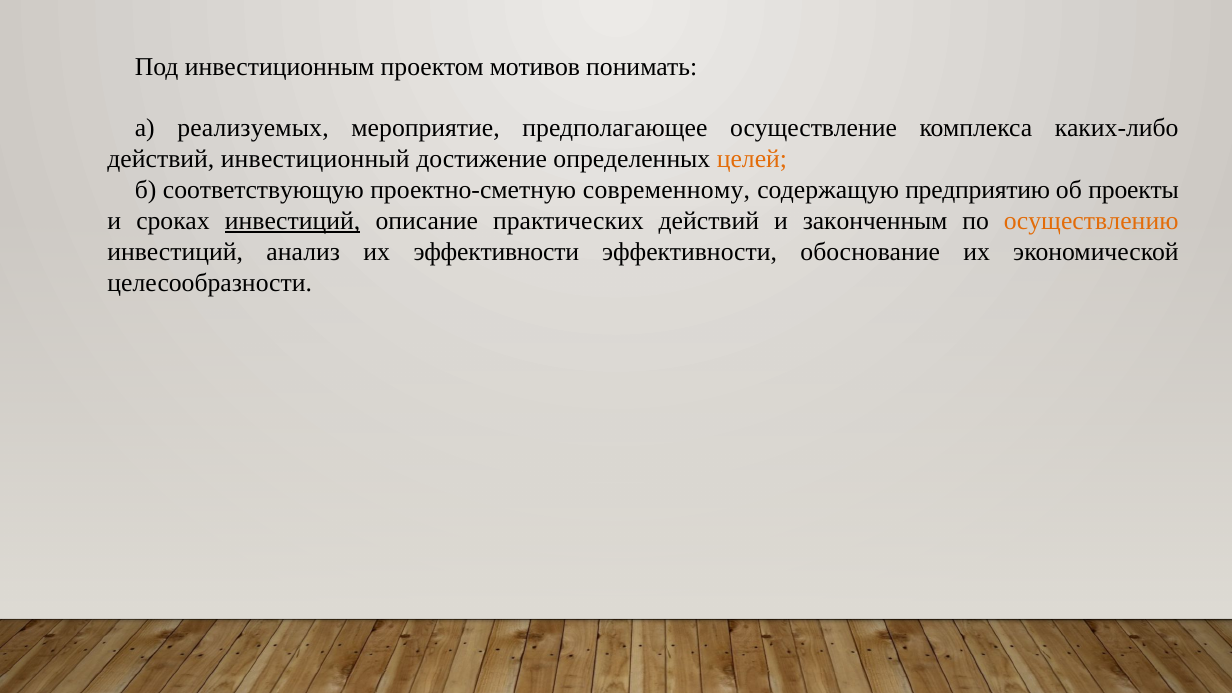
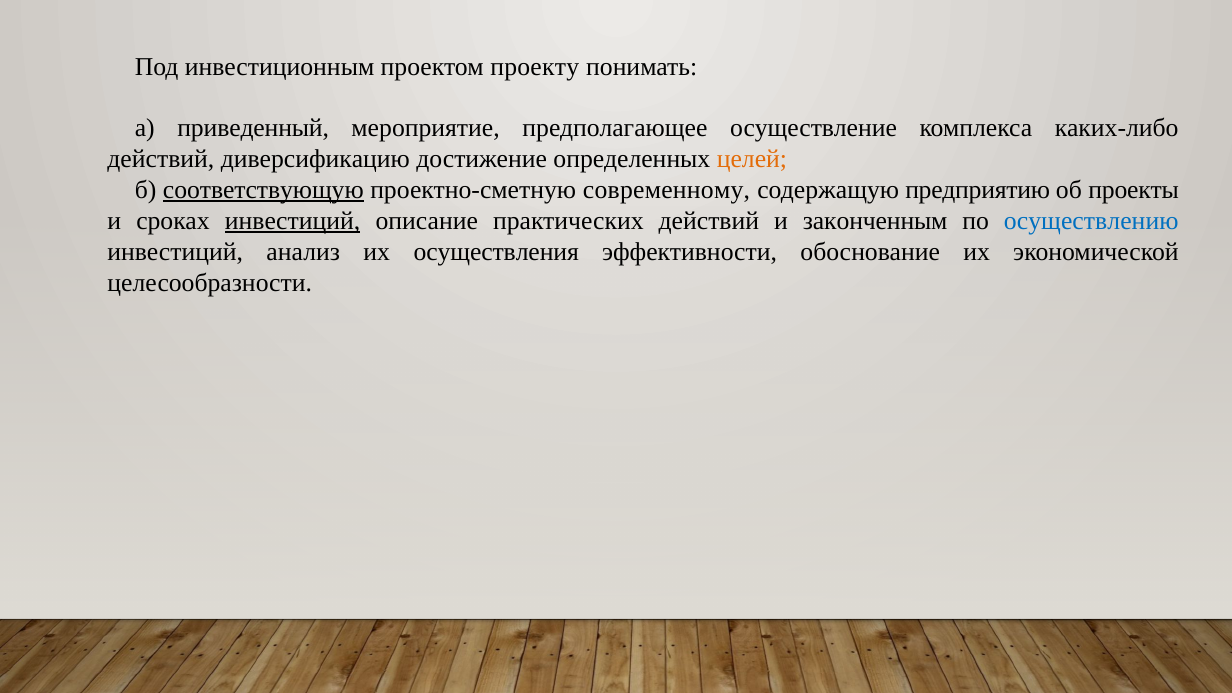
мотивов: мотивов -> проекту (535, 67)
реализуемых: реализуемых -> приведенный (253, 128)
инвестиционный: инвестиционный -> диверсификацию (315, 159)
соответствующую underline: none -> present (263, 190)
осуществлению colour: orange -> blue (1091, 221)
их эффективности: эффективности -> осуществления (496, 252)
